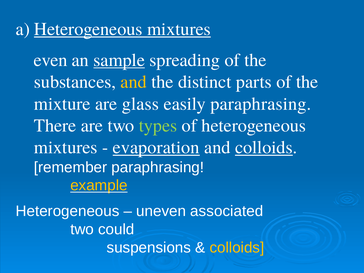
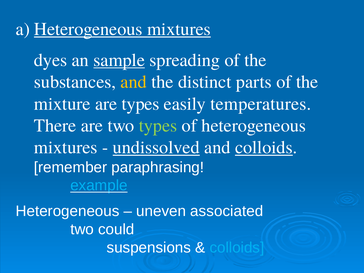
even: even -> dyes (51, 60)
are glass: glass -> types (141, 104)
easily paraphrasing: paraphrasing -> temperatures (261, 104)
evaporation: evaporation -> undissolved (156, 147)
example colour: yellow -> light blue (99, 185)
colloids colour: yellow -> light blue (237, 248)
